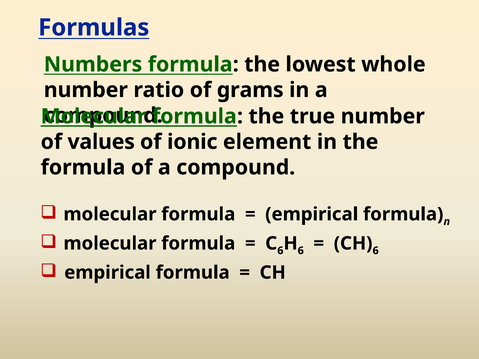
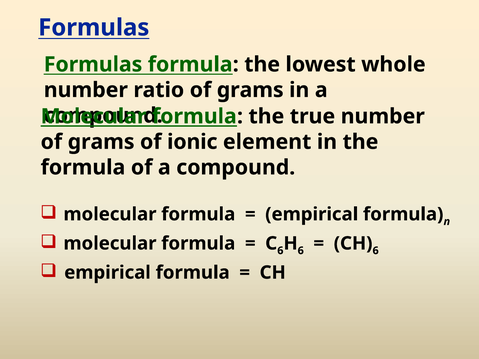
Numbers: Numbers -> Formulas (93, 65)
values: values -> grams (101, 142)
